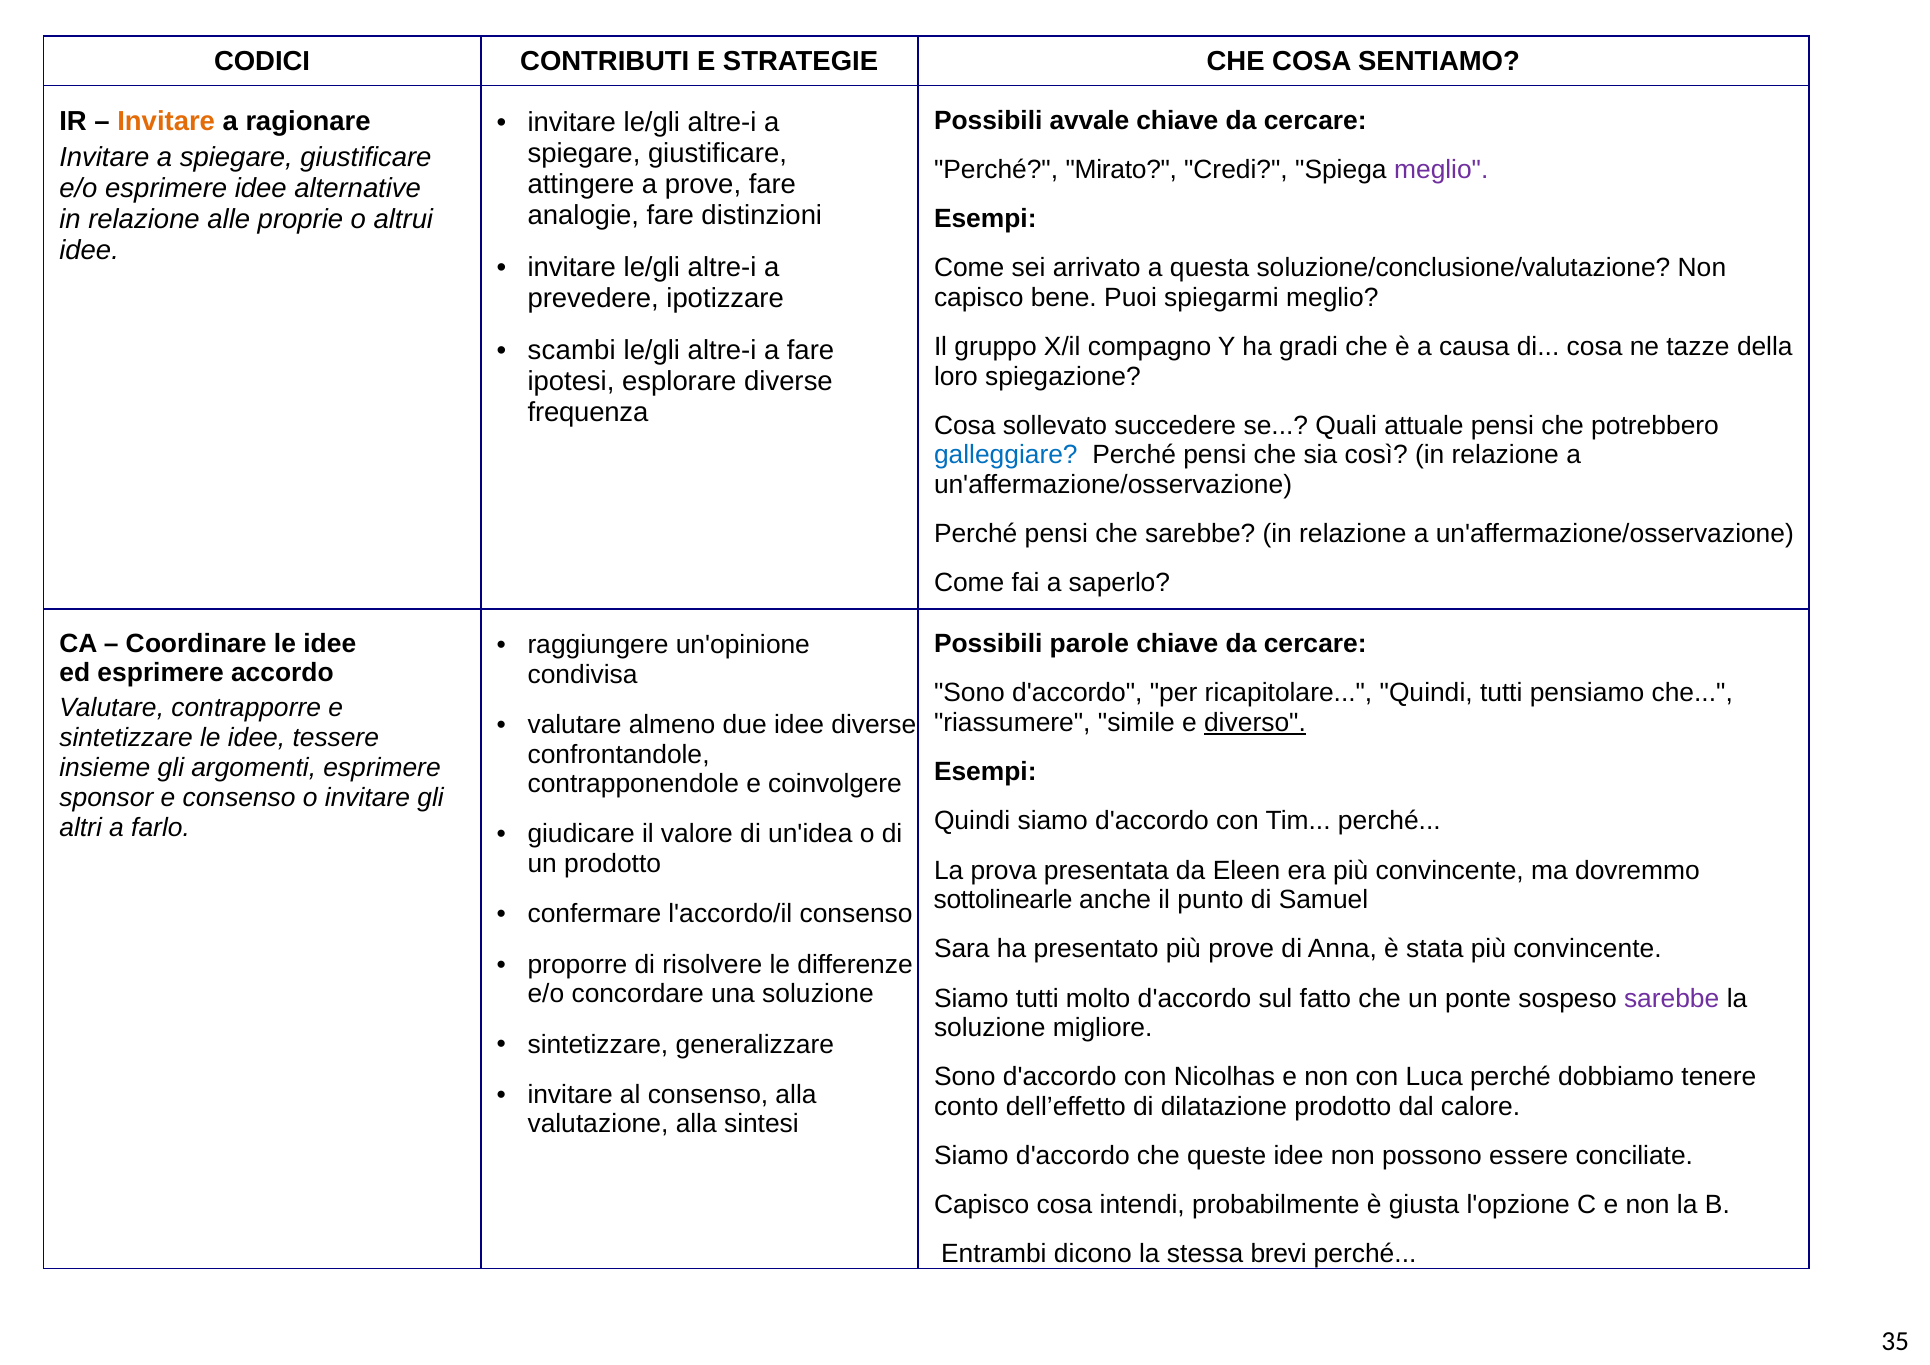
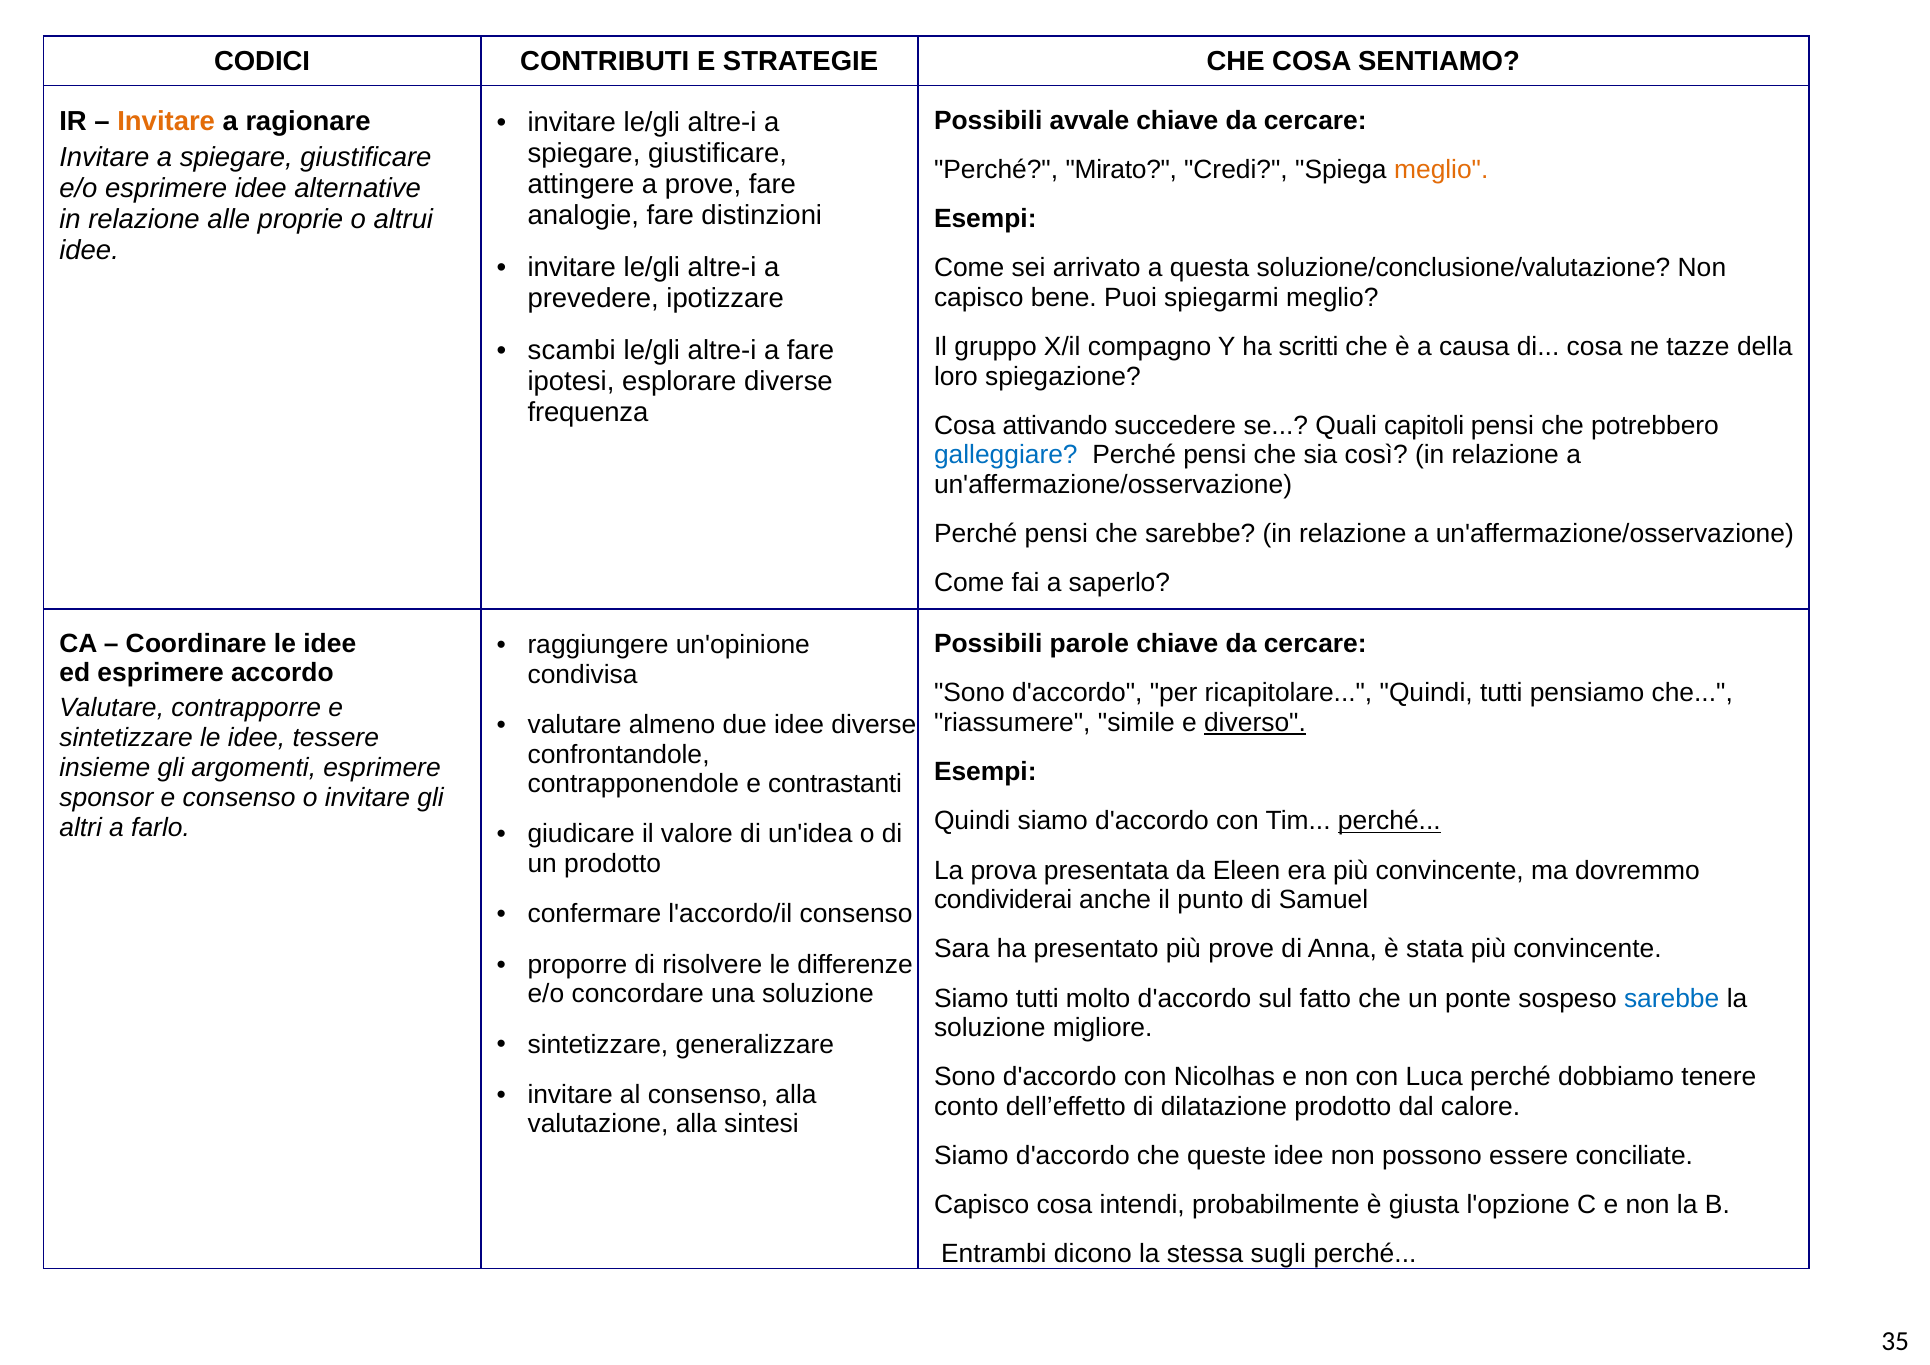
meglio colour: purple -> orange (1441, 170)
gradi: gradi -> scritti (1309, 347)
sollevato: sollevato -> attivando (1055, 426)
attuale: attuale -> capitoli (1424, 426)
coinvolgere: coinvolgere -> contrastanti (835, 784)
perché underline: none -> present (1389, 821)
sottolinearle: sottolinearle -> condividerai (1003, 900)
sarebbe colour: purple -> blue (1672, 998)
brevi: brevi -> sugli (1278, 1254)
